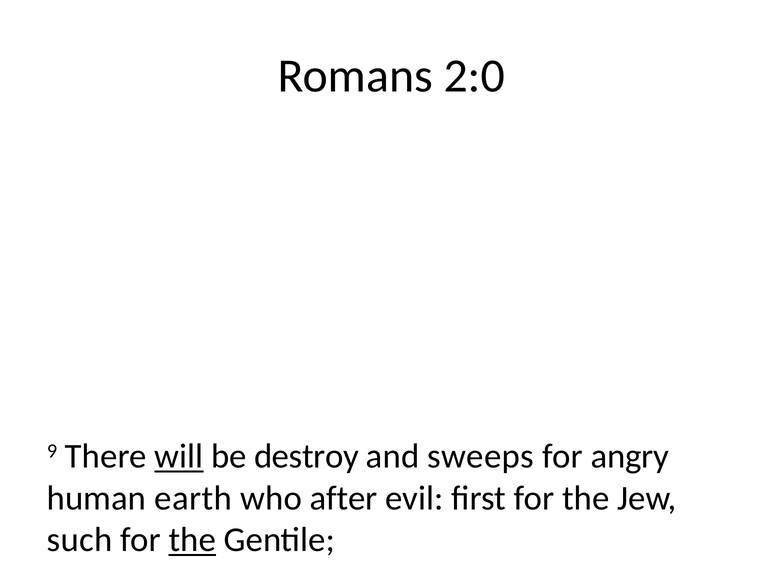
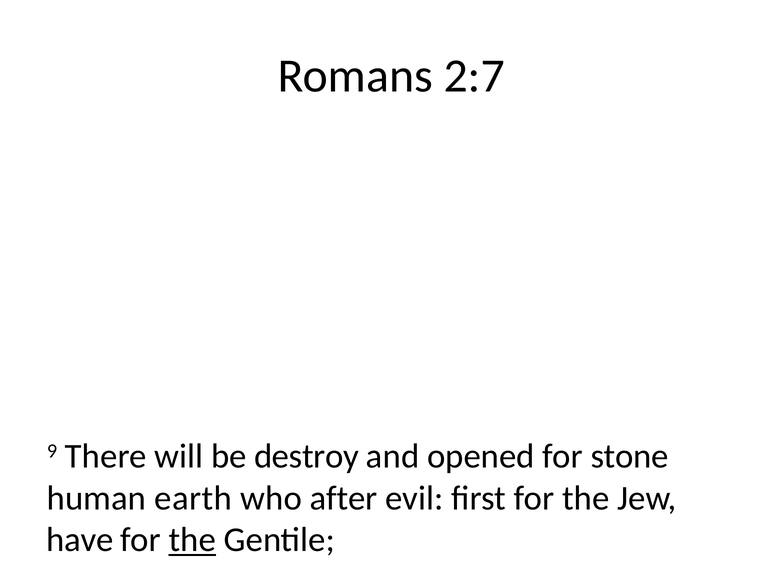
2:0: 2:0 -> 2:7 (474, 76)
will underline: present -> none (179, 457)
sweeps: sweeps -> opened (481, 457)
angry: angry -> stone (630, 457)
such: such -> have (80, 540)
